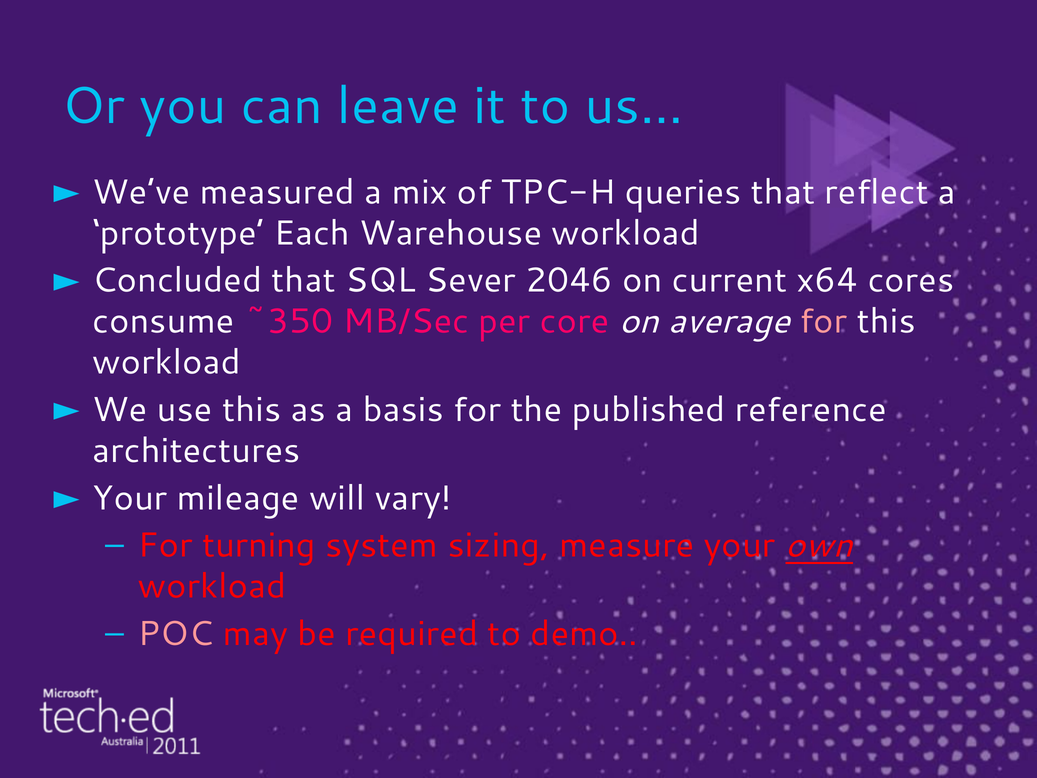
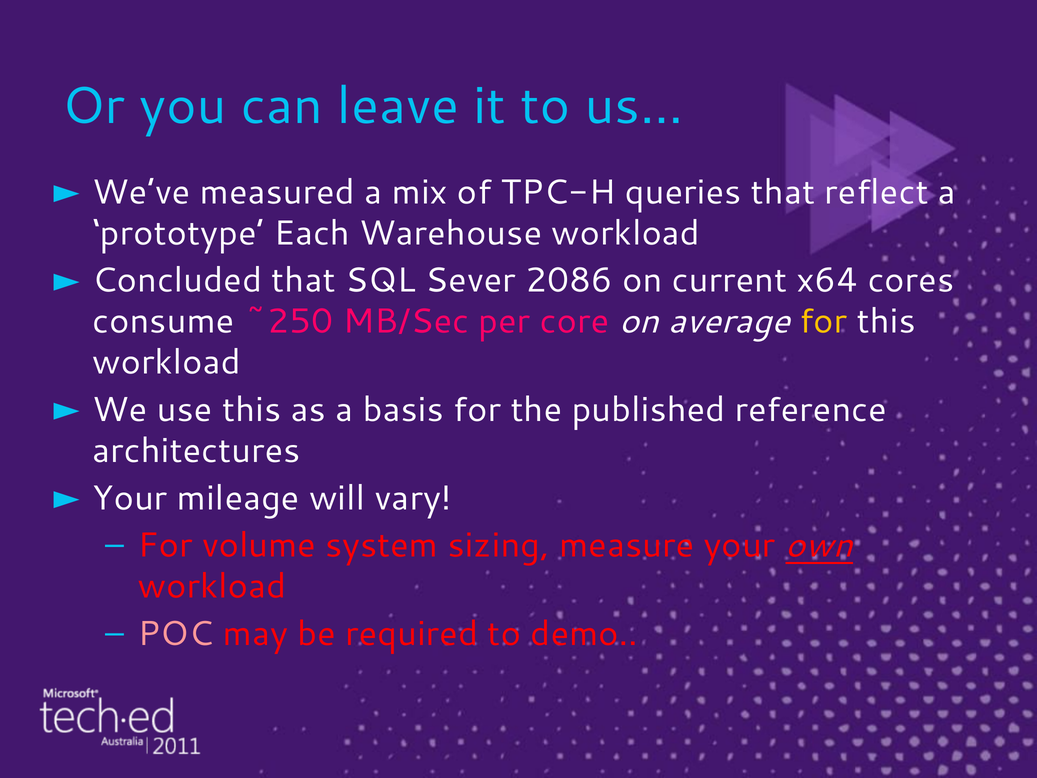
2046: 2046 -> 2086 (569, 280)
~350: ~350 -> ~250 (289, 321)
for colour: pink -> yellow (823, 321)
turning: turning -> volume (259, 545)
